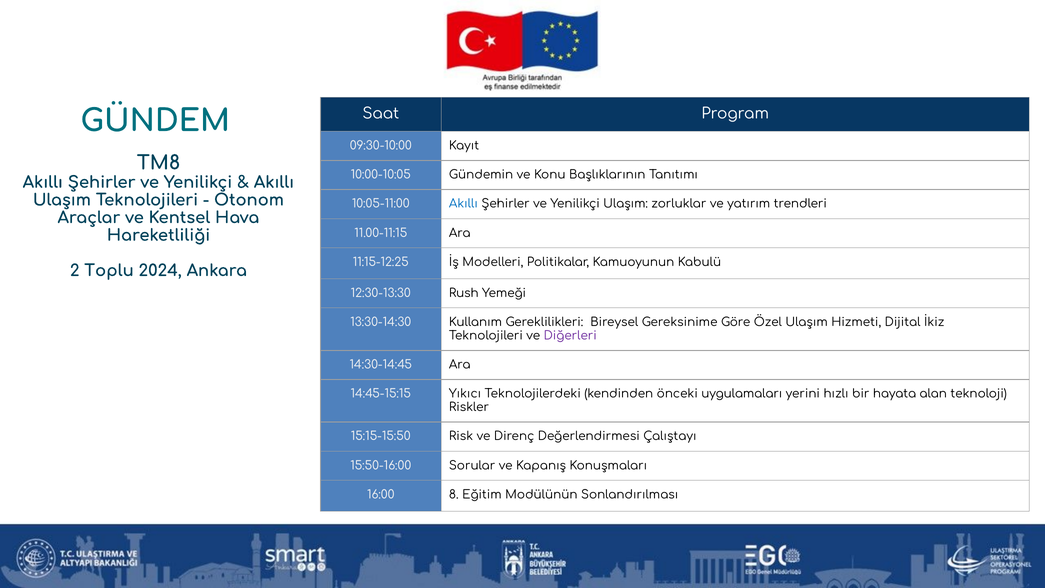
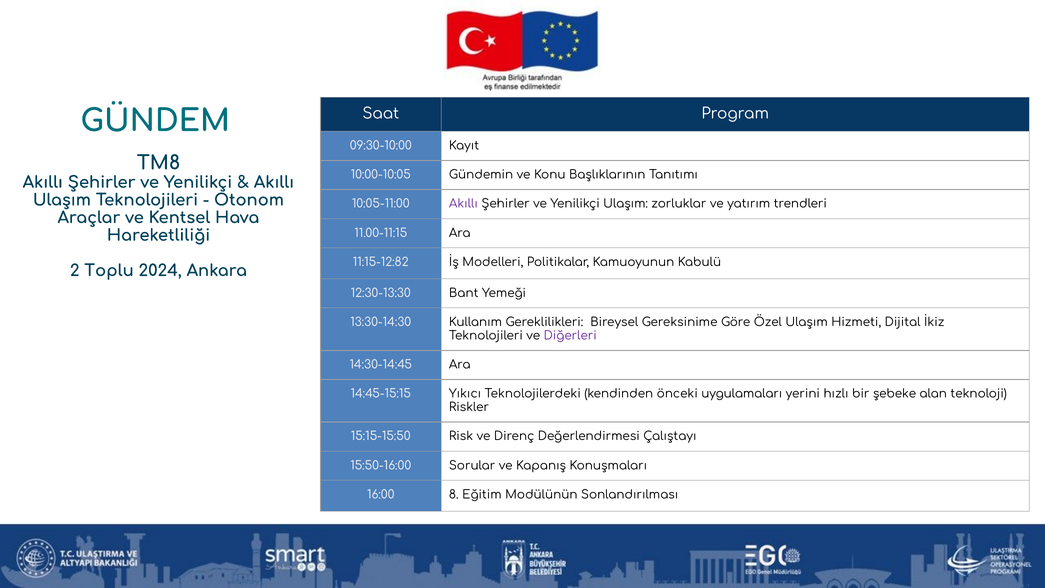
Akıllı colour: blue -> purple (463, 204)
11:15-12:25: 11:15-12:25 -> 11:15-12:82 (381, 262)
Rush: Rush -> Bant (464, 293)
hayata: hayata -> şebeke (895, 394)
